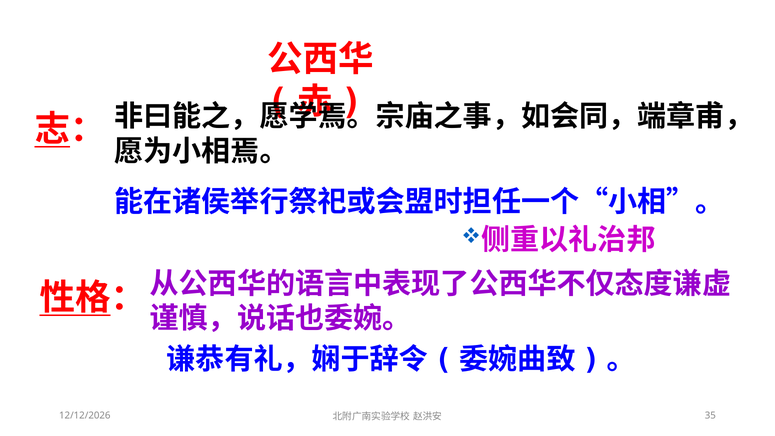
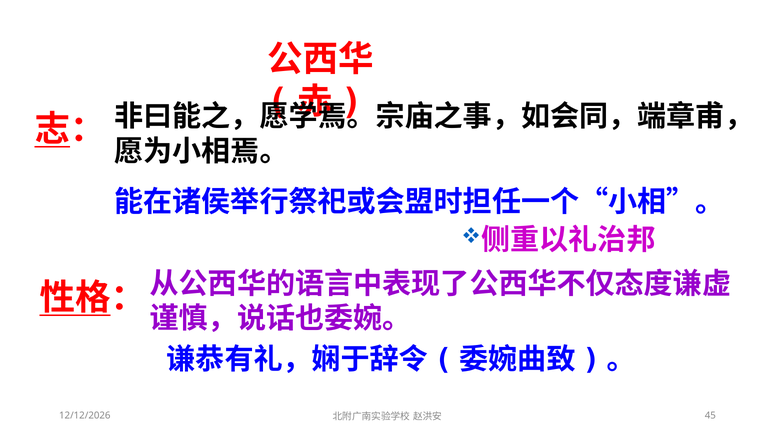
35: 35 -> 45 (710, 416)
